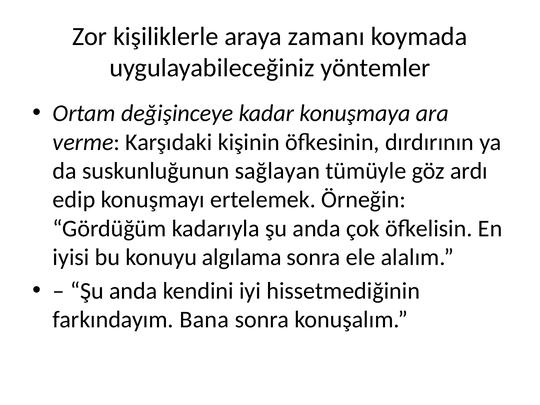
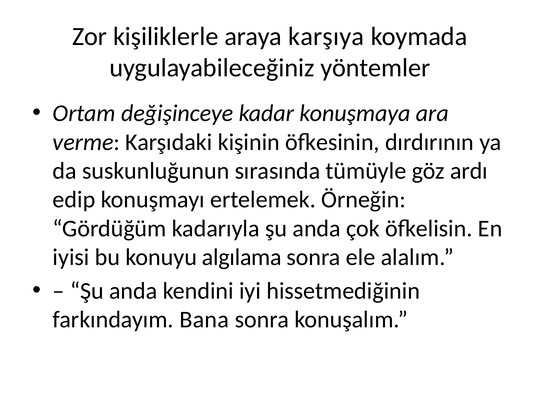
zamanı: zamanı -> karşıya (326, 36)
sağlayan: sağlayan -> sırasında (277, 171)
